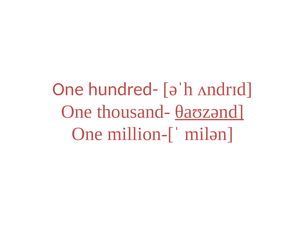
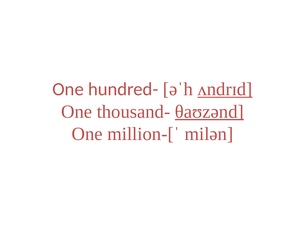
ʌndrɪd underline: none -> present (225, 89)
